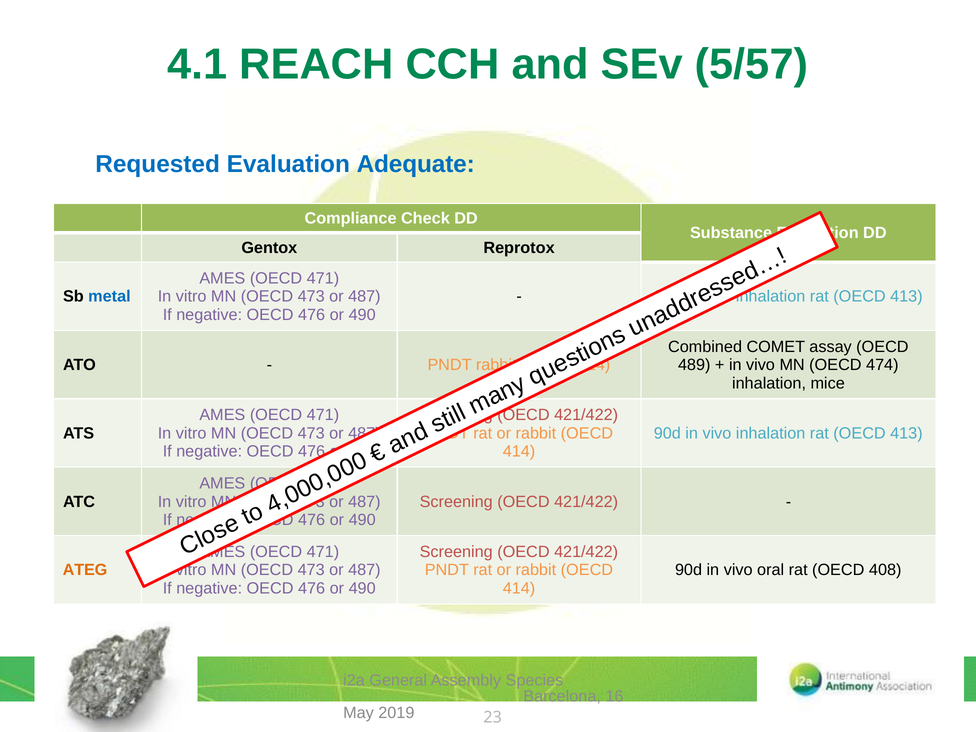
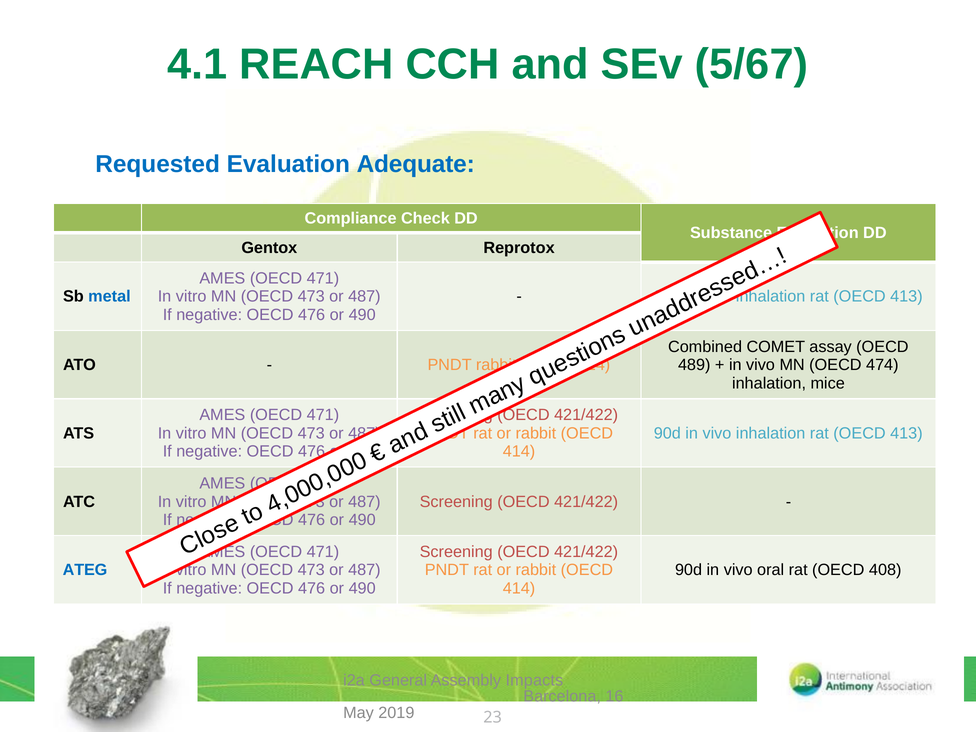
5/57: 5/57 -> 5/67 (752, 64)
ATEG colour: orange -> blue (85, 570)
Species: Species -> Impacts (534, 680)
